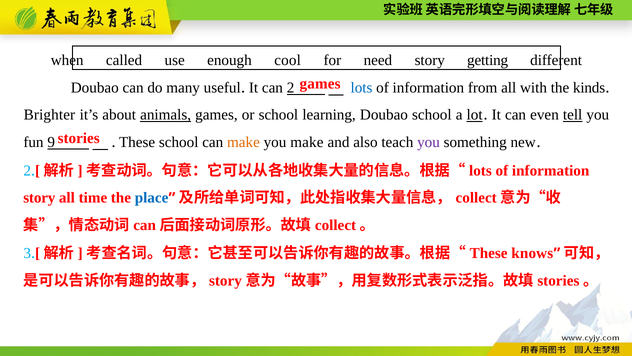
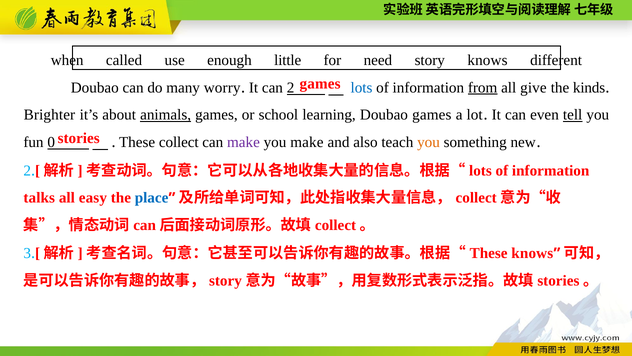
cool: cool -> little (288, 60)
story getting: getting -> knows (487, 60)
useful: useful -> worry (222, 88)
from underline: none -> present (483, 88)
with: with -> give (533, 88)
Doubao school: school -> games (432, 115)
lot underline: present -> none (475, 115)
9: 9 -> 0 (51, 142)
These school: school -> collect (179, 142)
make colour: orange -> purple (243, 142)
you colour: purple -> orange (428, 142)
story: story -> talks (39, 198)
time: time -> easy (93, 198)
